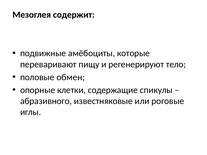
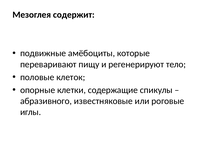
обмен: обмен -> клеток (71, 77)
